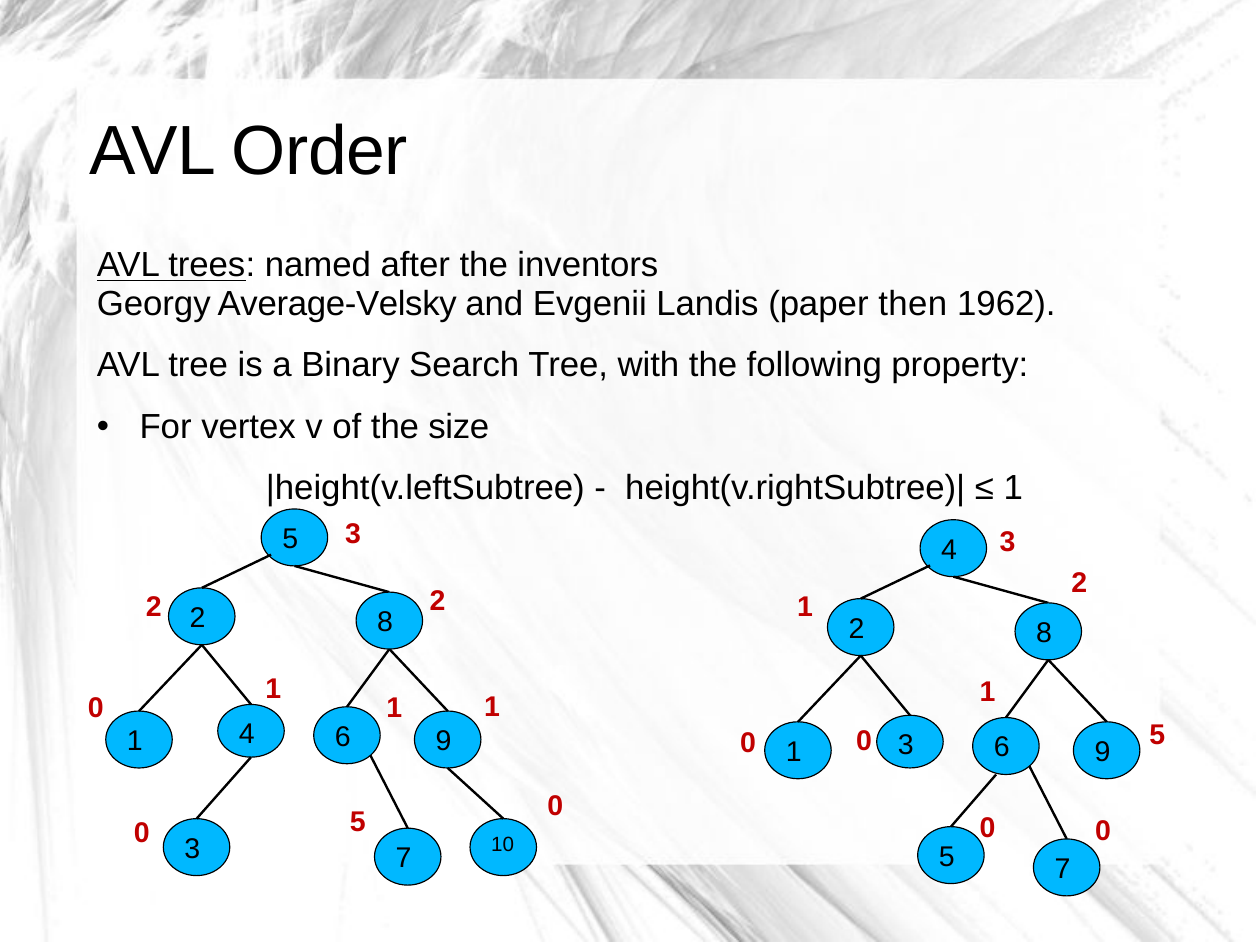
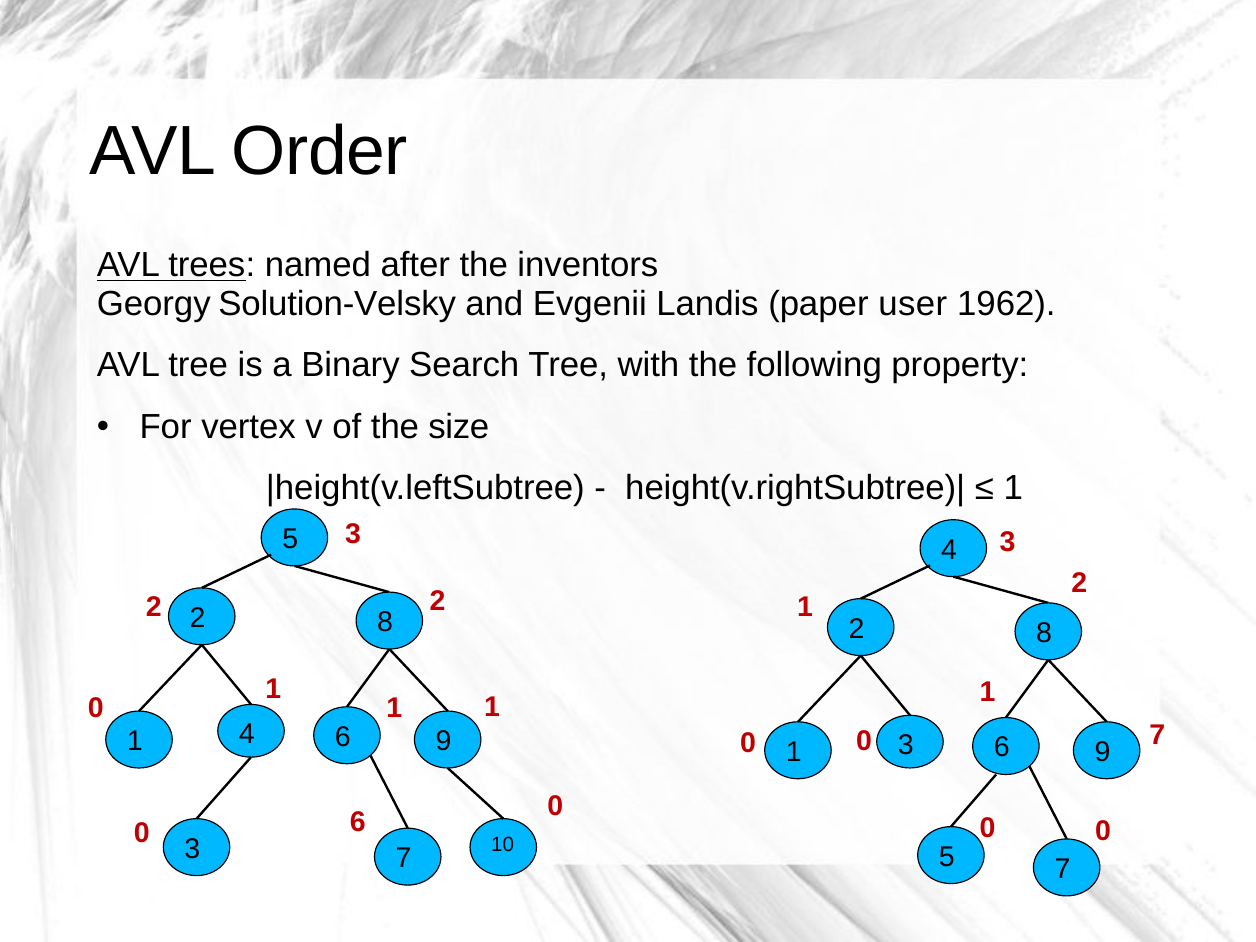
Average-Velsky: Average-Velsky -> Solution-Velsky (337, 304)
then: then -> user (913, 304)
5: 5 -> 7 (1157, 735)
5: 5 -> 6 (358, 822)
